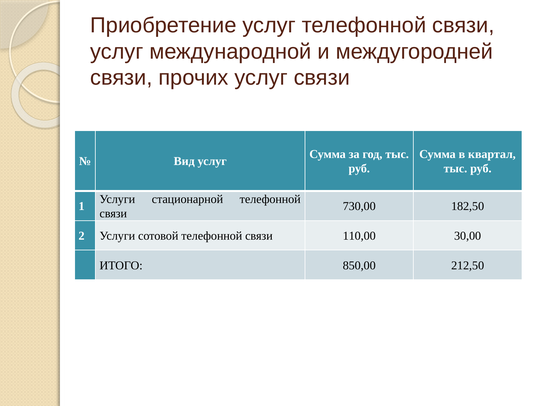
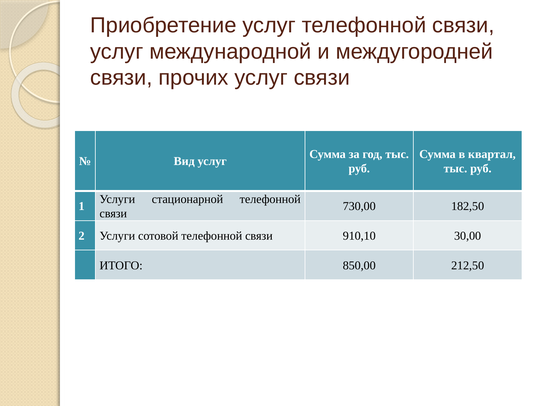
110,00: 110,00 -> 910,10 (359, 236)
